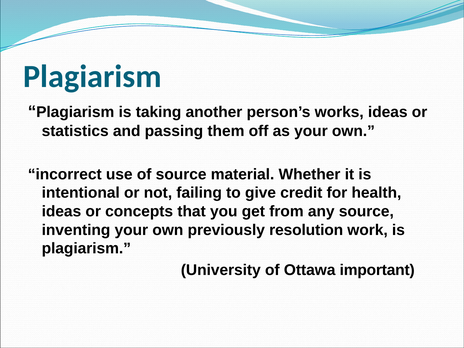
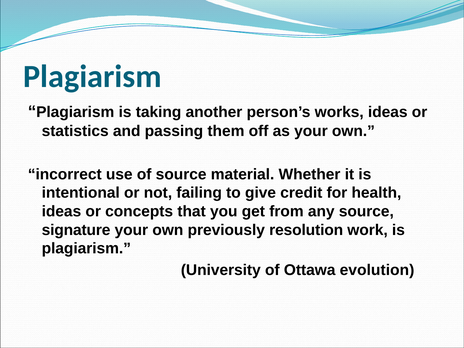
inventing: inventing -> signature (76, 230)
important: important -> evolution (377, 270)
